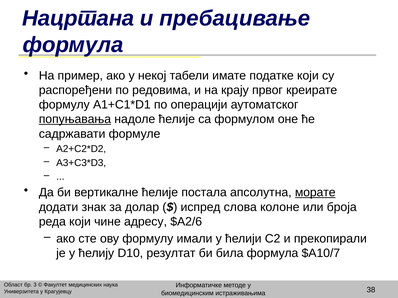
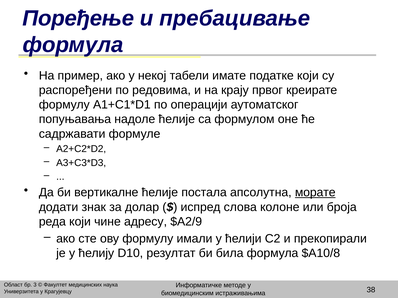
Нацртана: Нацртана -> Поређење (78, 18)
попуњавања underline: present -> none (75, 119)
$А2/6: $А2/6 -> $А2/9 (186, 222)
$А10/7: $А10/7 -> $А10/8 (321, 254)
